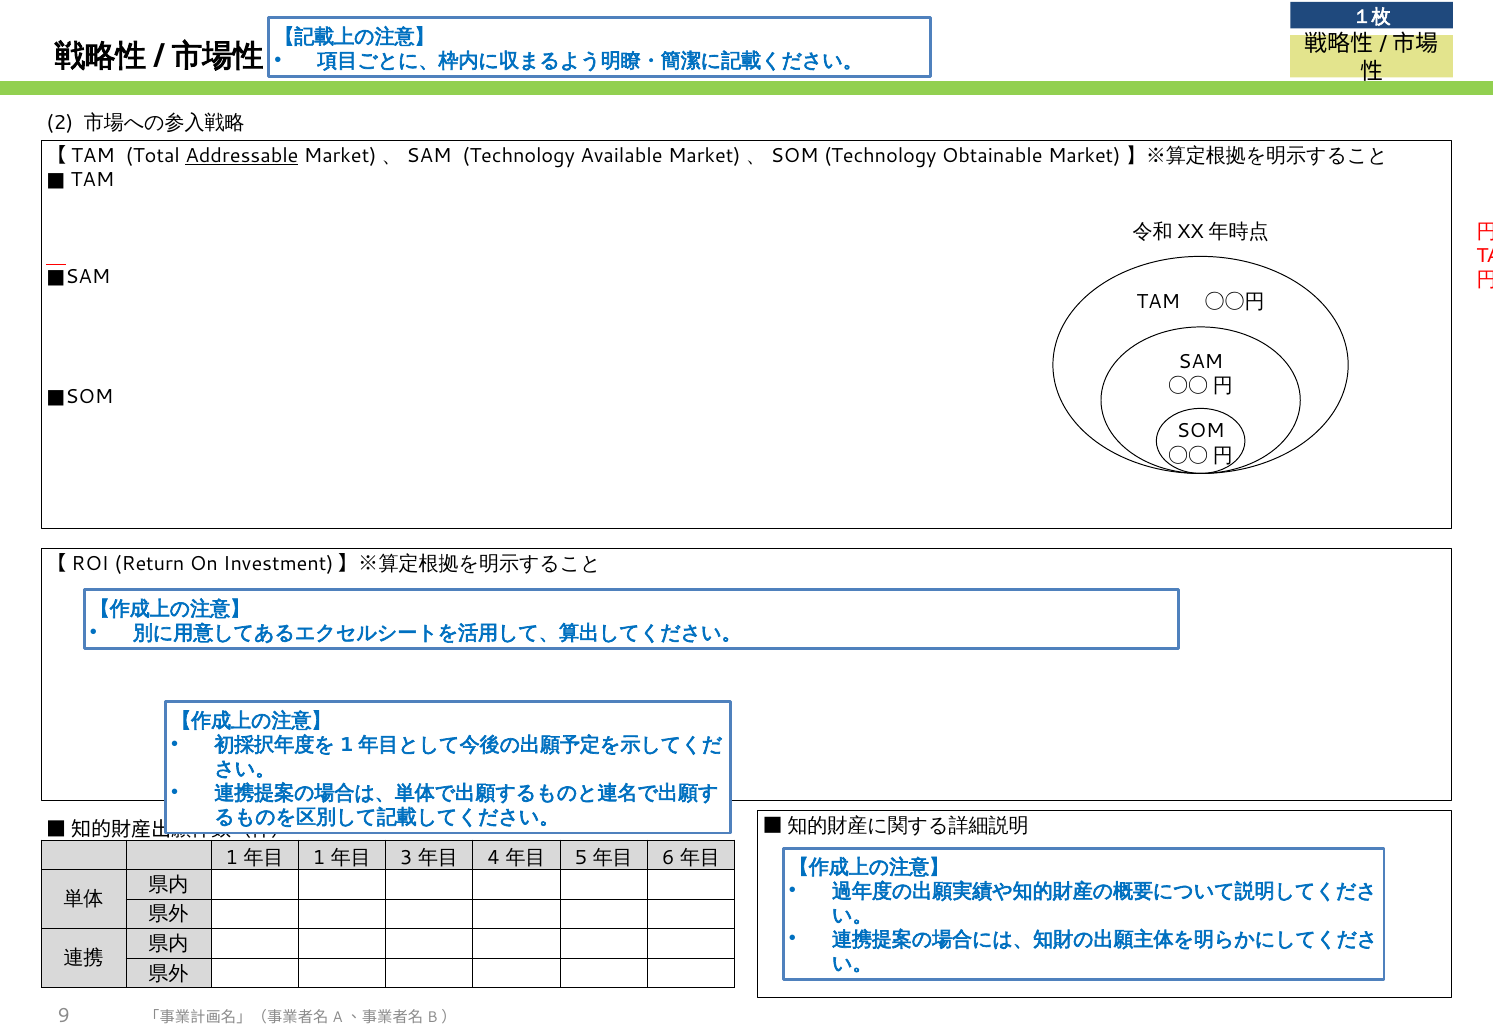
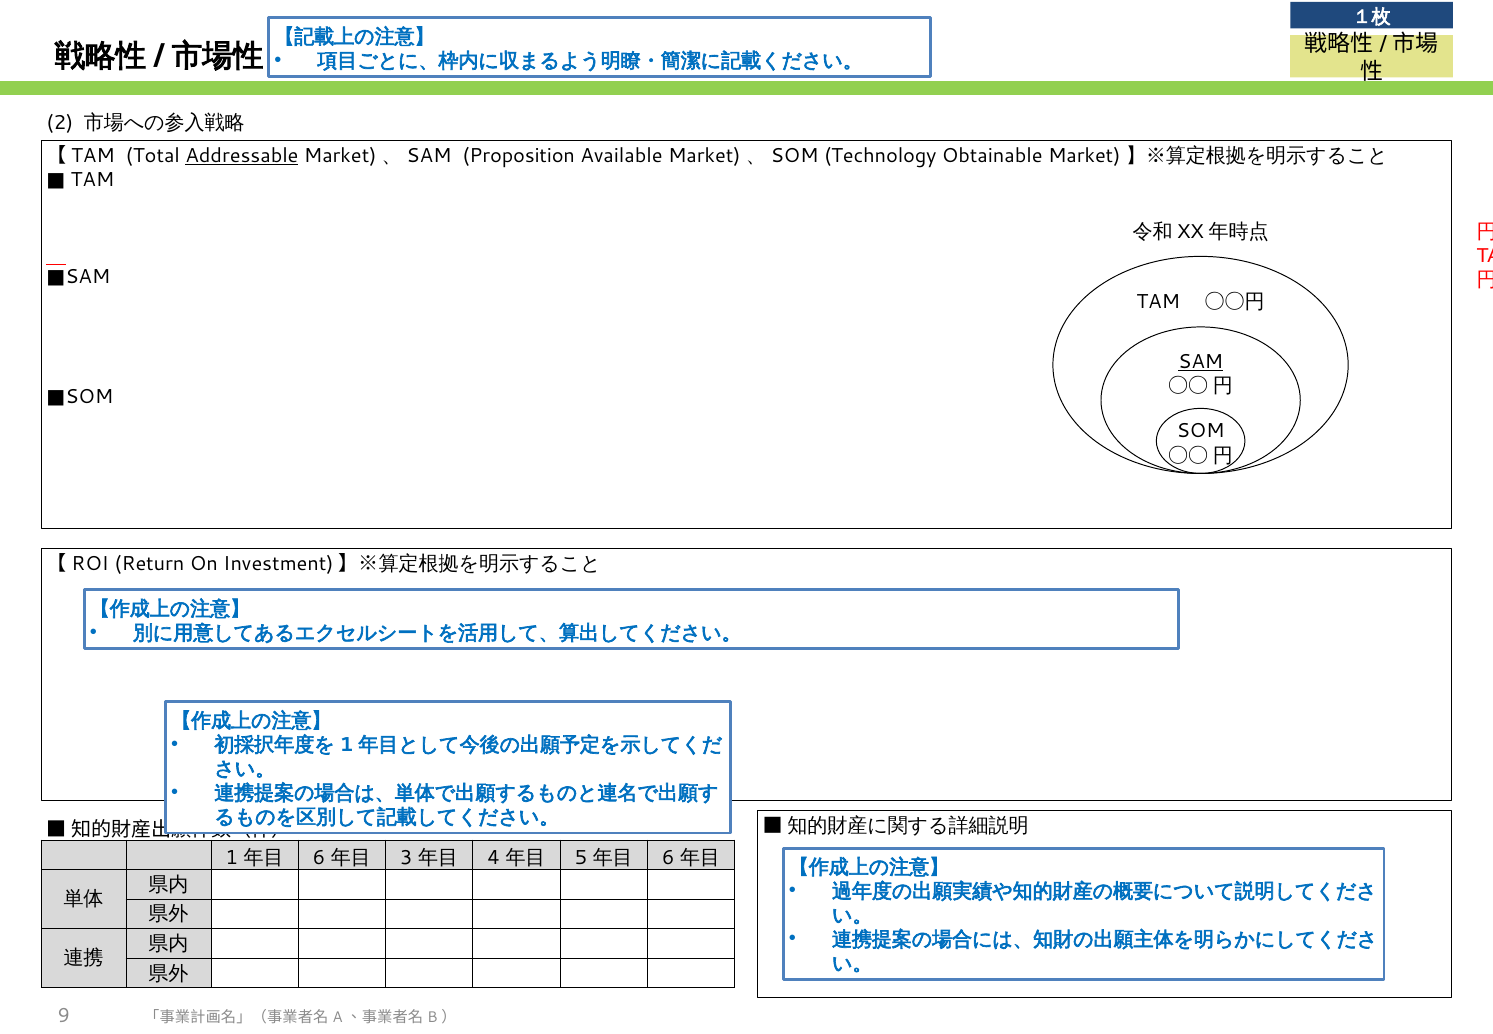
Technology: Technology -> Proposition (519, 156)
SAM underline: none -> present (1201, 362)
1: 1 -> 6 (319, 857)
